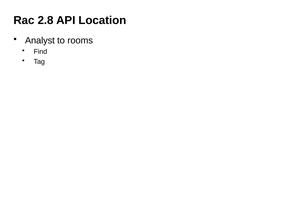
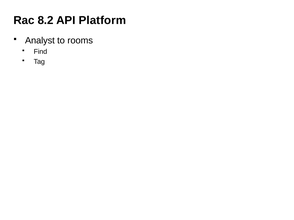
2.8: 2.8 -> 8.2 (46, 20)
Location: Location -> Platform (102, 20)
